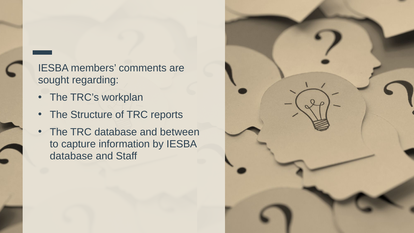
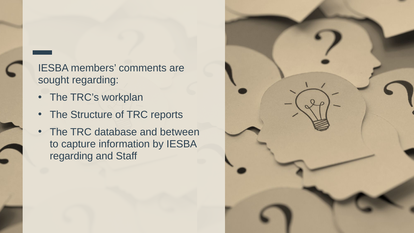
database: database -> regarding (71, 156)
